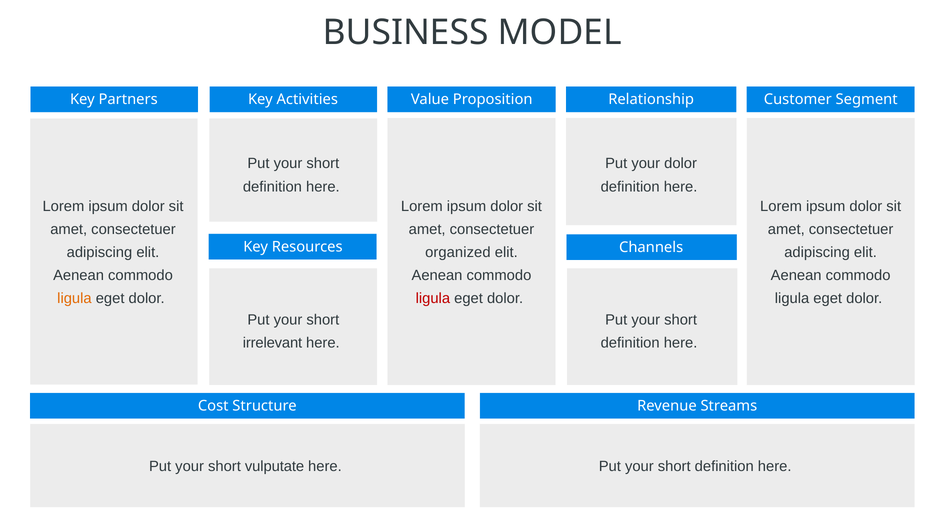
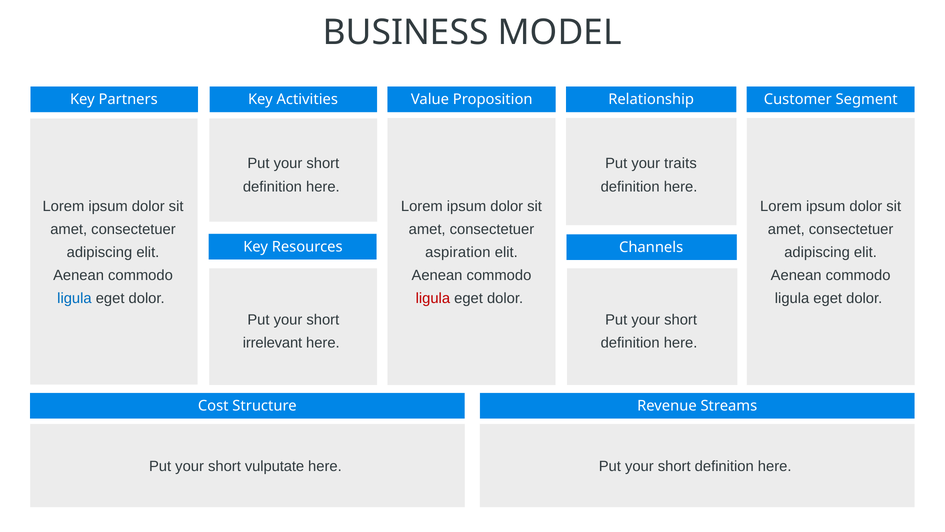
your dolor: dolor -> traits (681, 163)
organized: organized -> aspiration (458, 252)
ligula colour: orange -> blue (74, 298)
